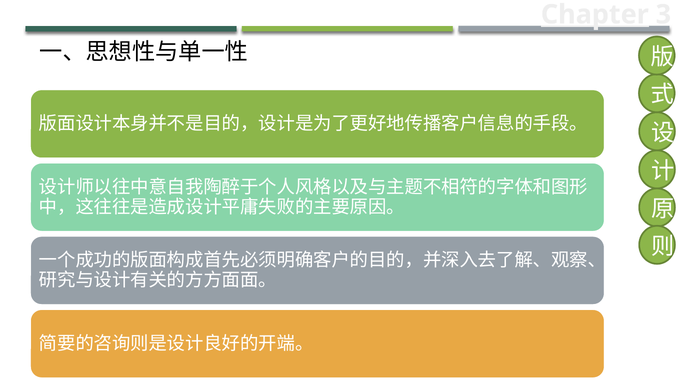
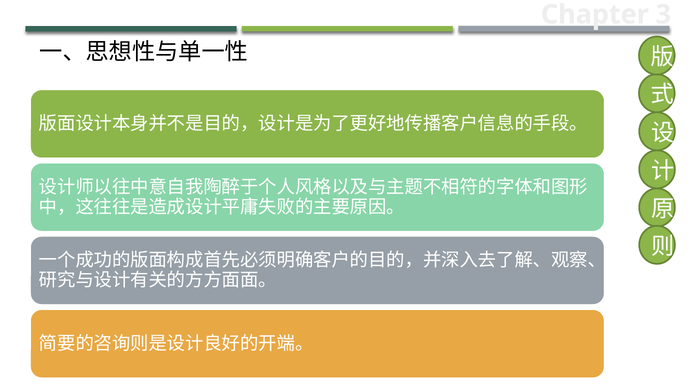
Chapter underline: present -> none (595, 15)
